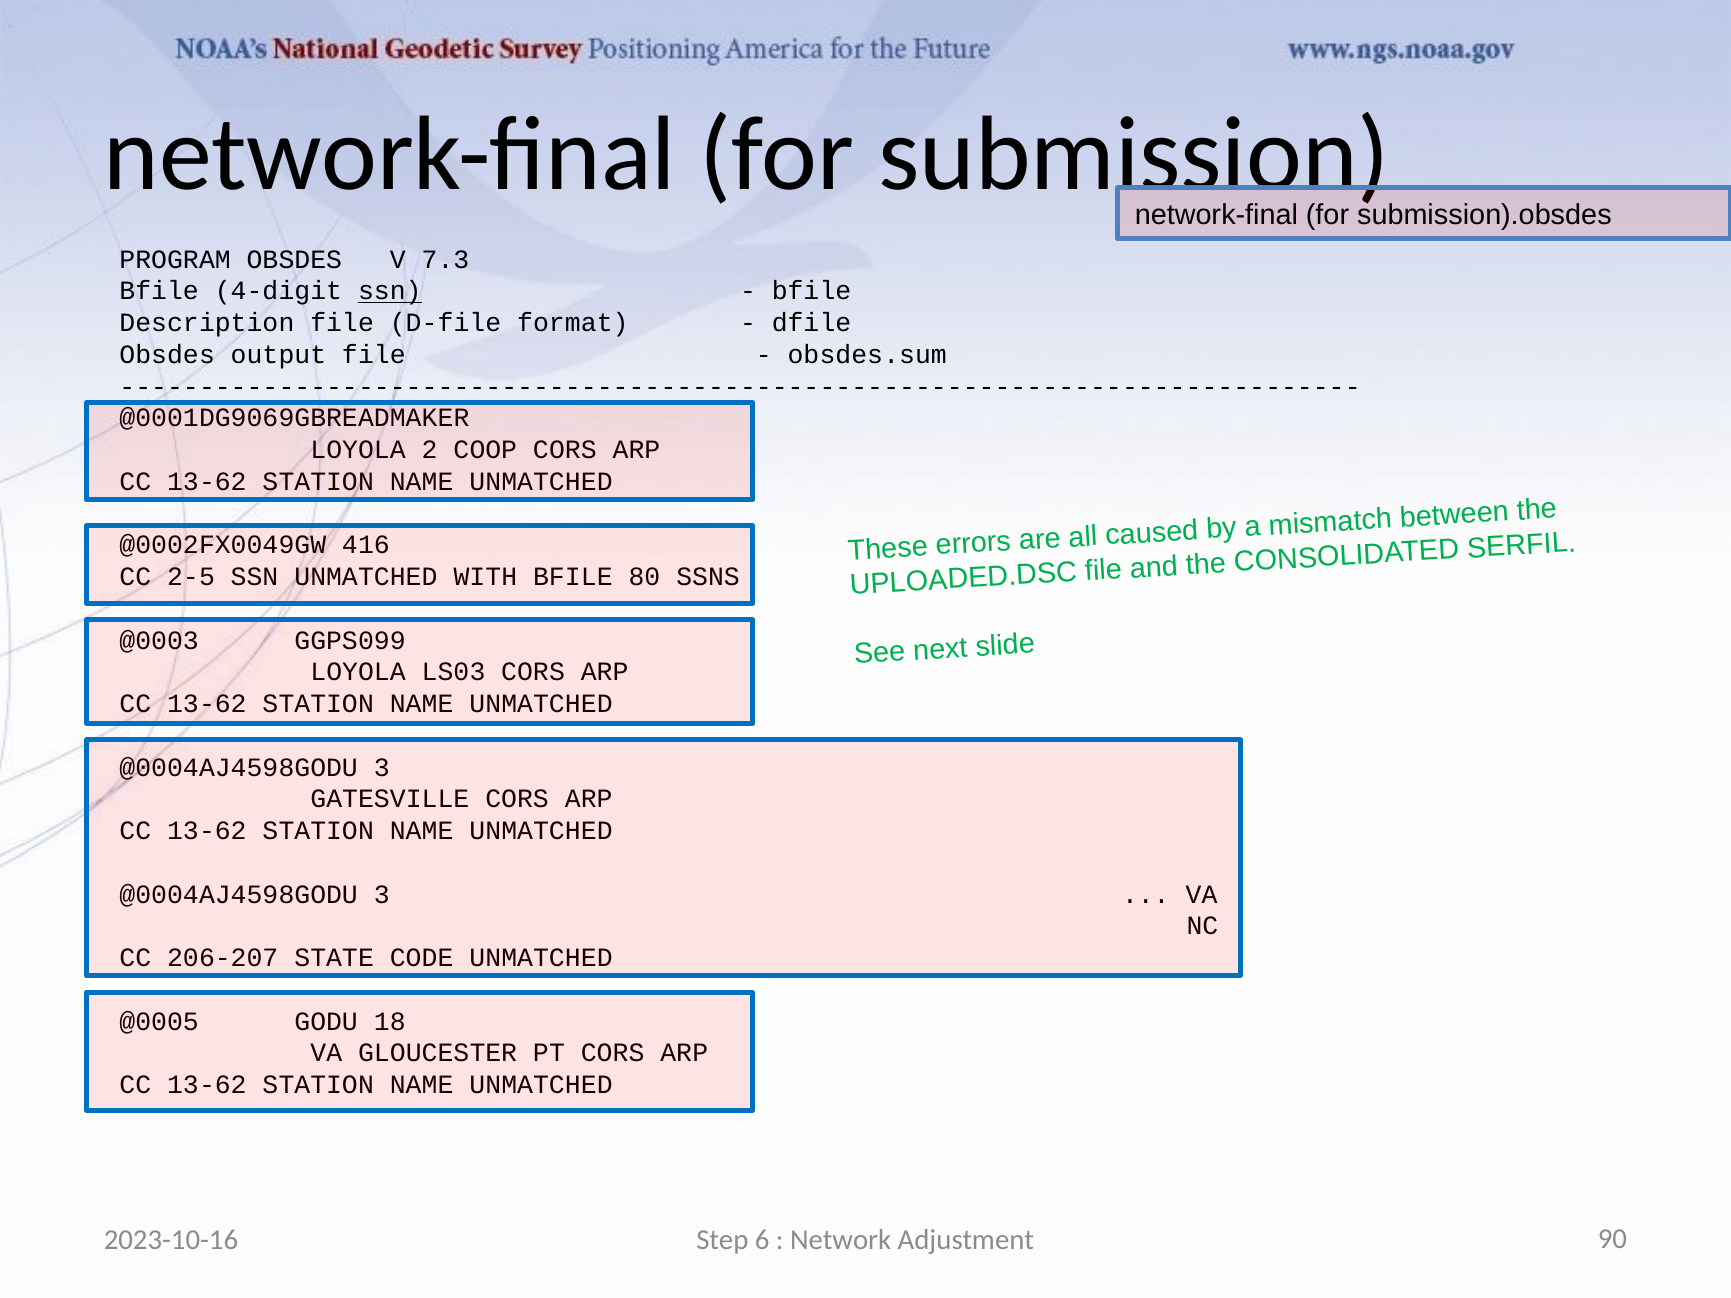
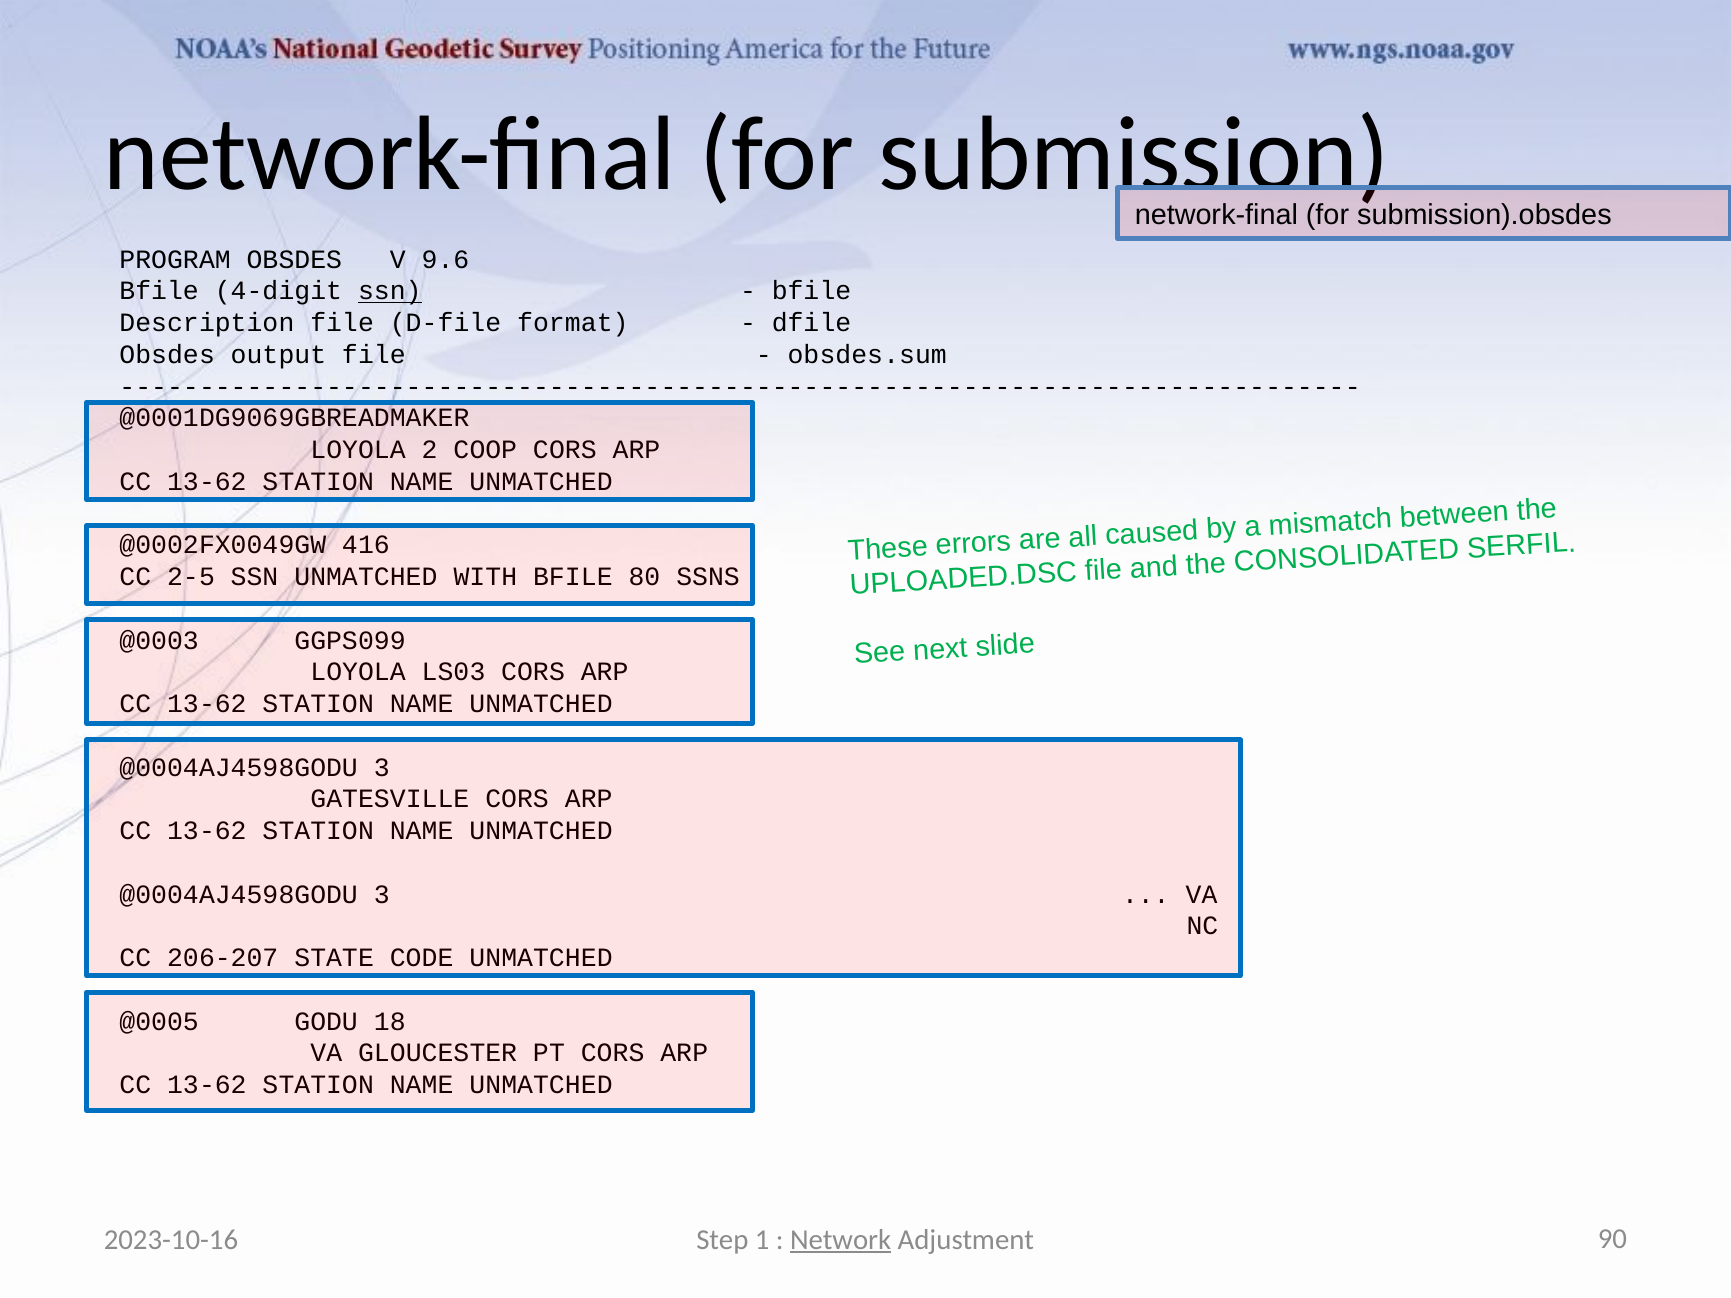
7.3: 7.3 -> 9.6 (445, 260)
6: 6 -> 1 (762, 1240)
Network underline: none -> present (841, 1240)
